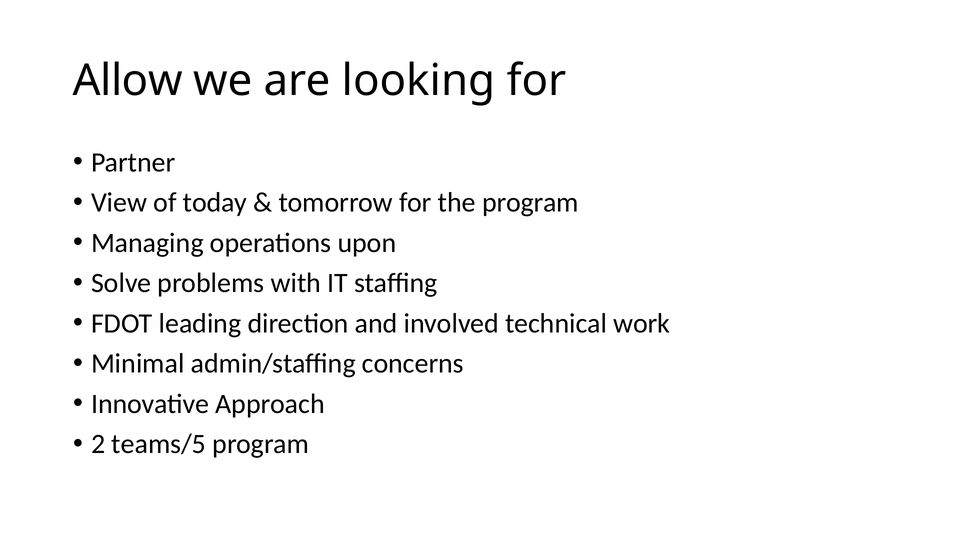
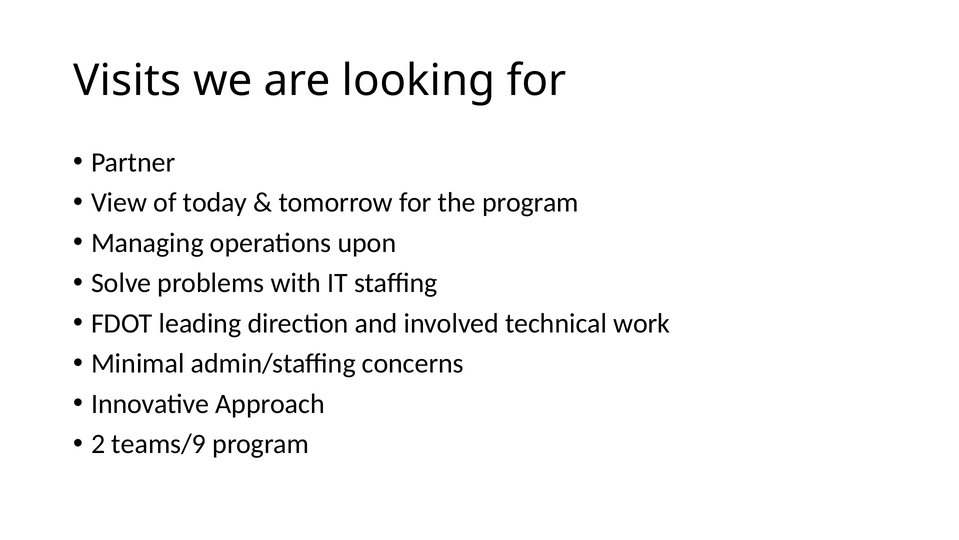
Allow: Allow -> Visits (127, 81)
teams/5: teams/5 -> teams/9 (159, 444)
